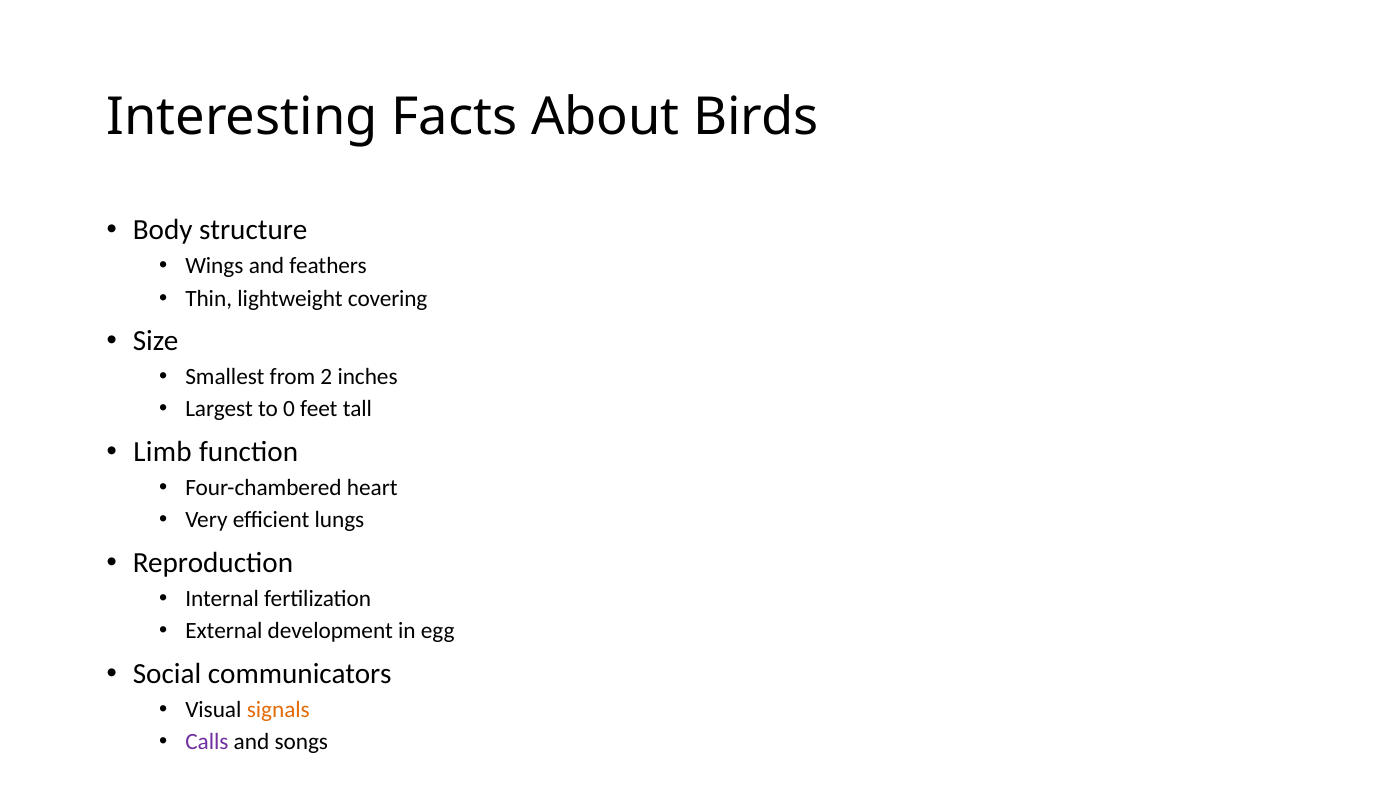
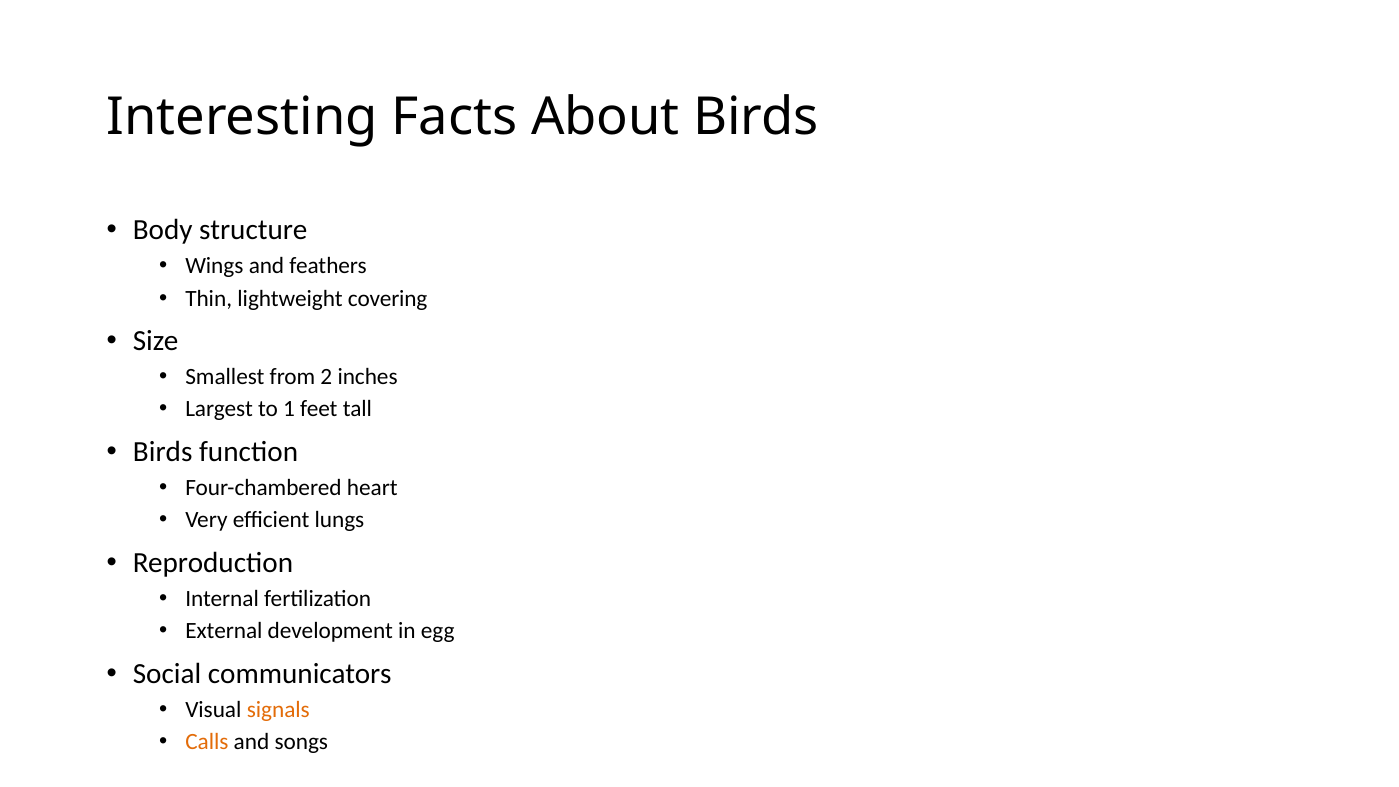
0: 0 -> 1 (289, 409)
Limb: Limb -> Birds (163, 452)
Calls colour: purple -> orange (207, 742)
